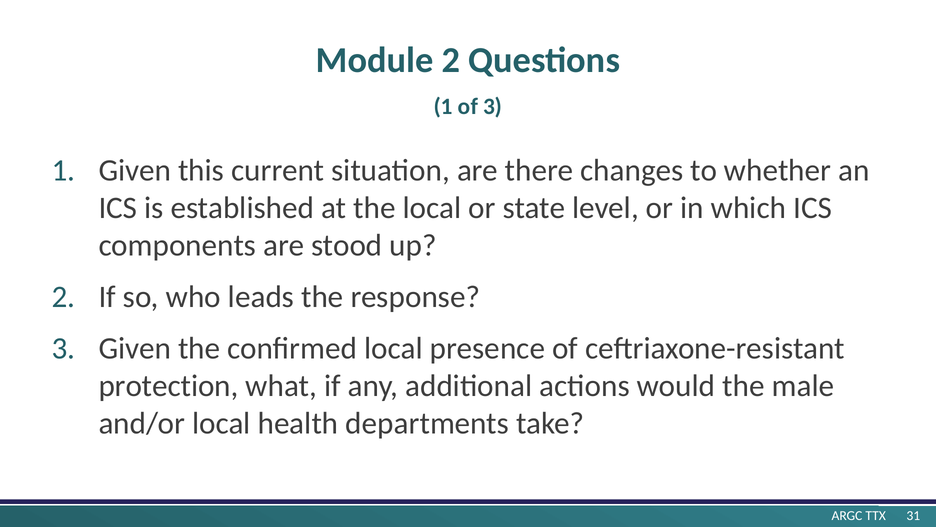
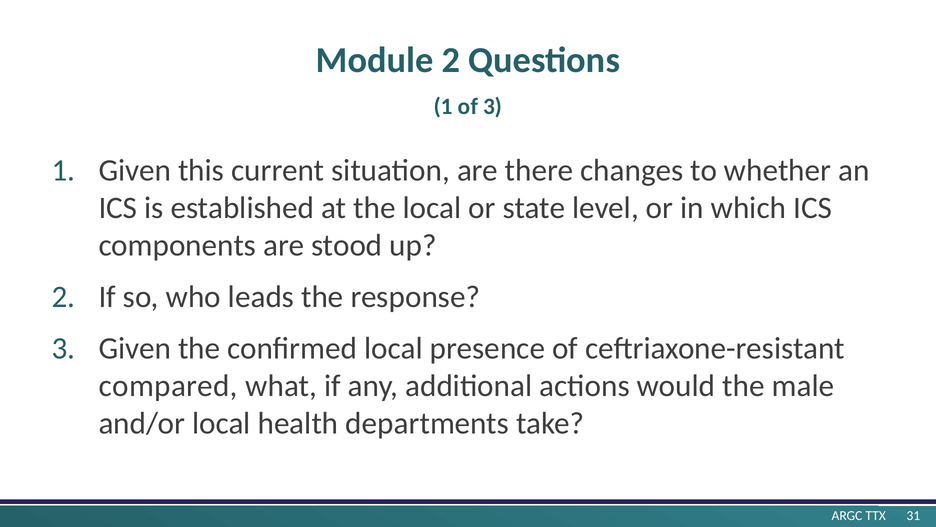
protection: protection -> compared (168, 386)
